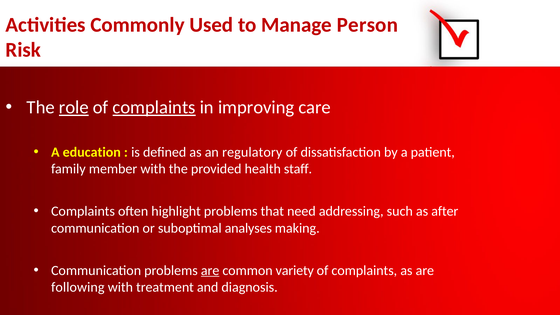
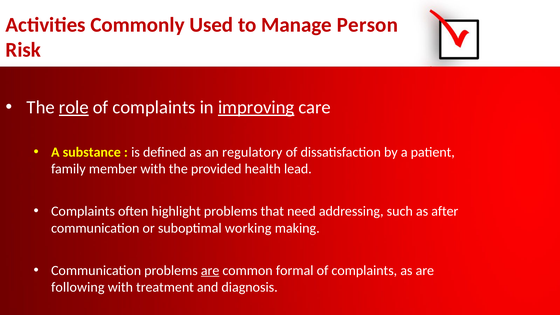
complaints underline: present -> none (154, 107)
improving underline: none -> present (256, 107)
education: education -> substance (92, 152)
staff: staff -> lead (298, 169)
analyses: analyses -> working (248, 228)
variety: variety -> formal (295, 270)
